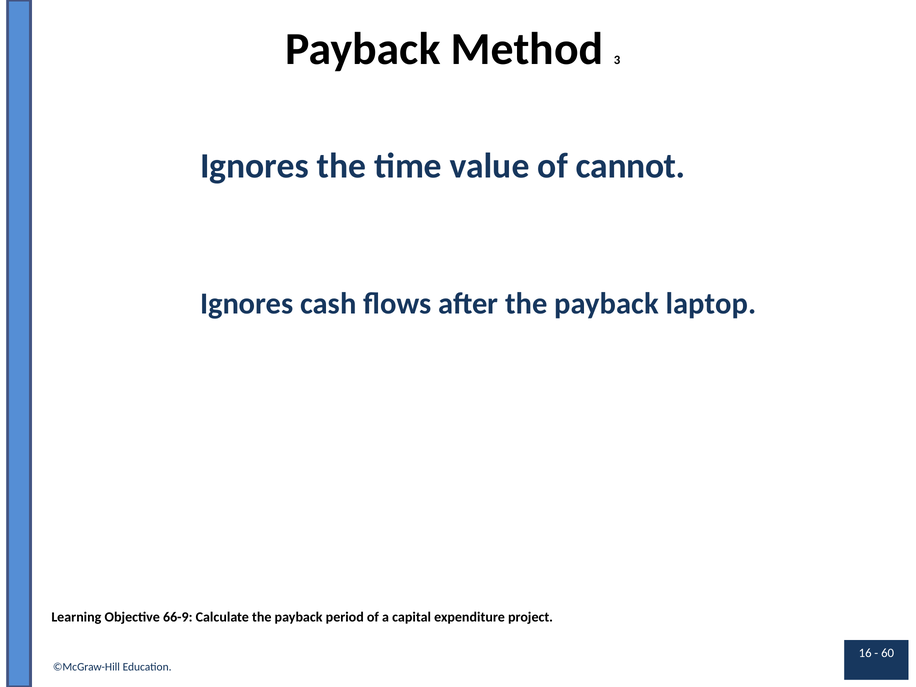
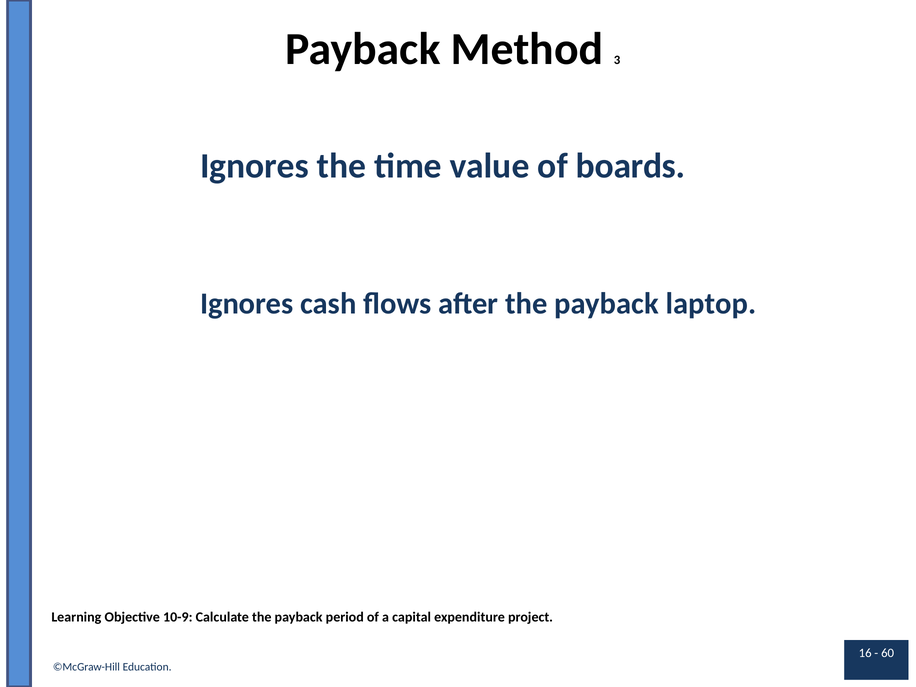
cannot: cannot -> boards (631, 166)
66-9: 66-9 -> 10-9 (178, 617)
